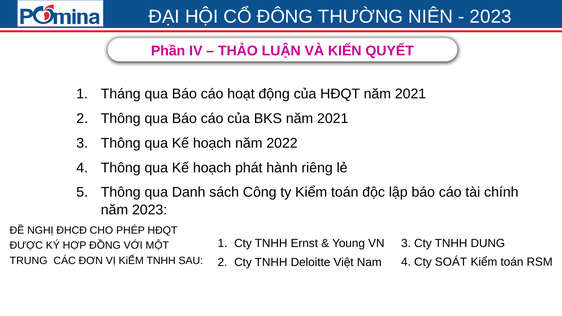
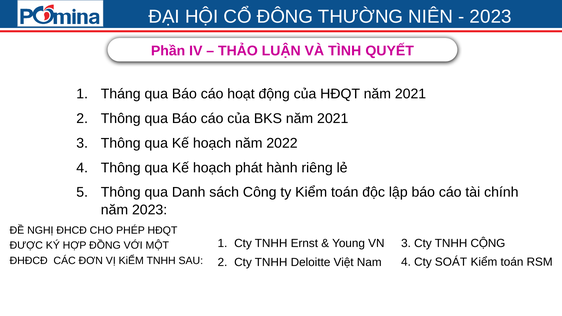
KIẾN: KIẾN -> TÌNH (345, 51)
DUNG: DUNG -> CỘNG (488, 243)
TRUNG: TRUNG -> ĐHĐCĐ (29, 261)
